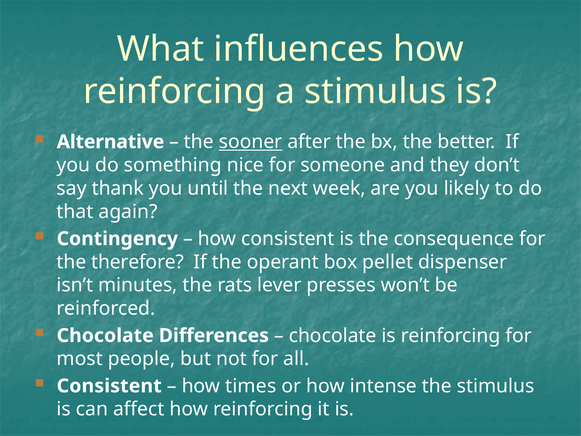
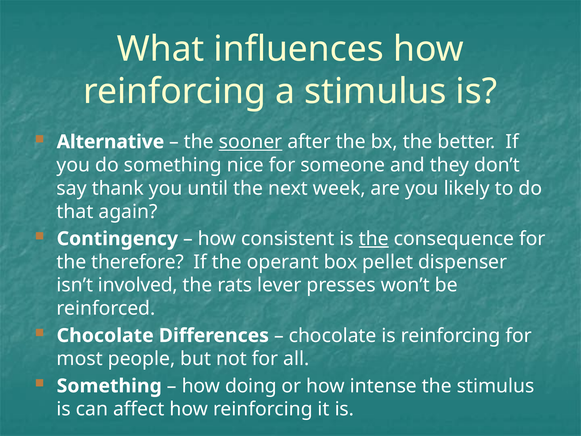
the underline: none -> present (374, 239)
minutes: minutes -> involved (138, 285)
Consistent: Consistent -> Something (109, 386)
times: times -> doing (251, 386)
